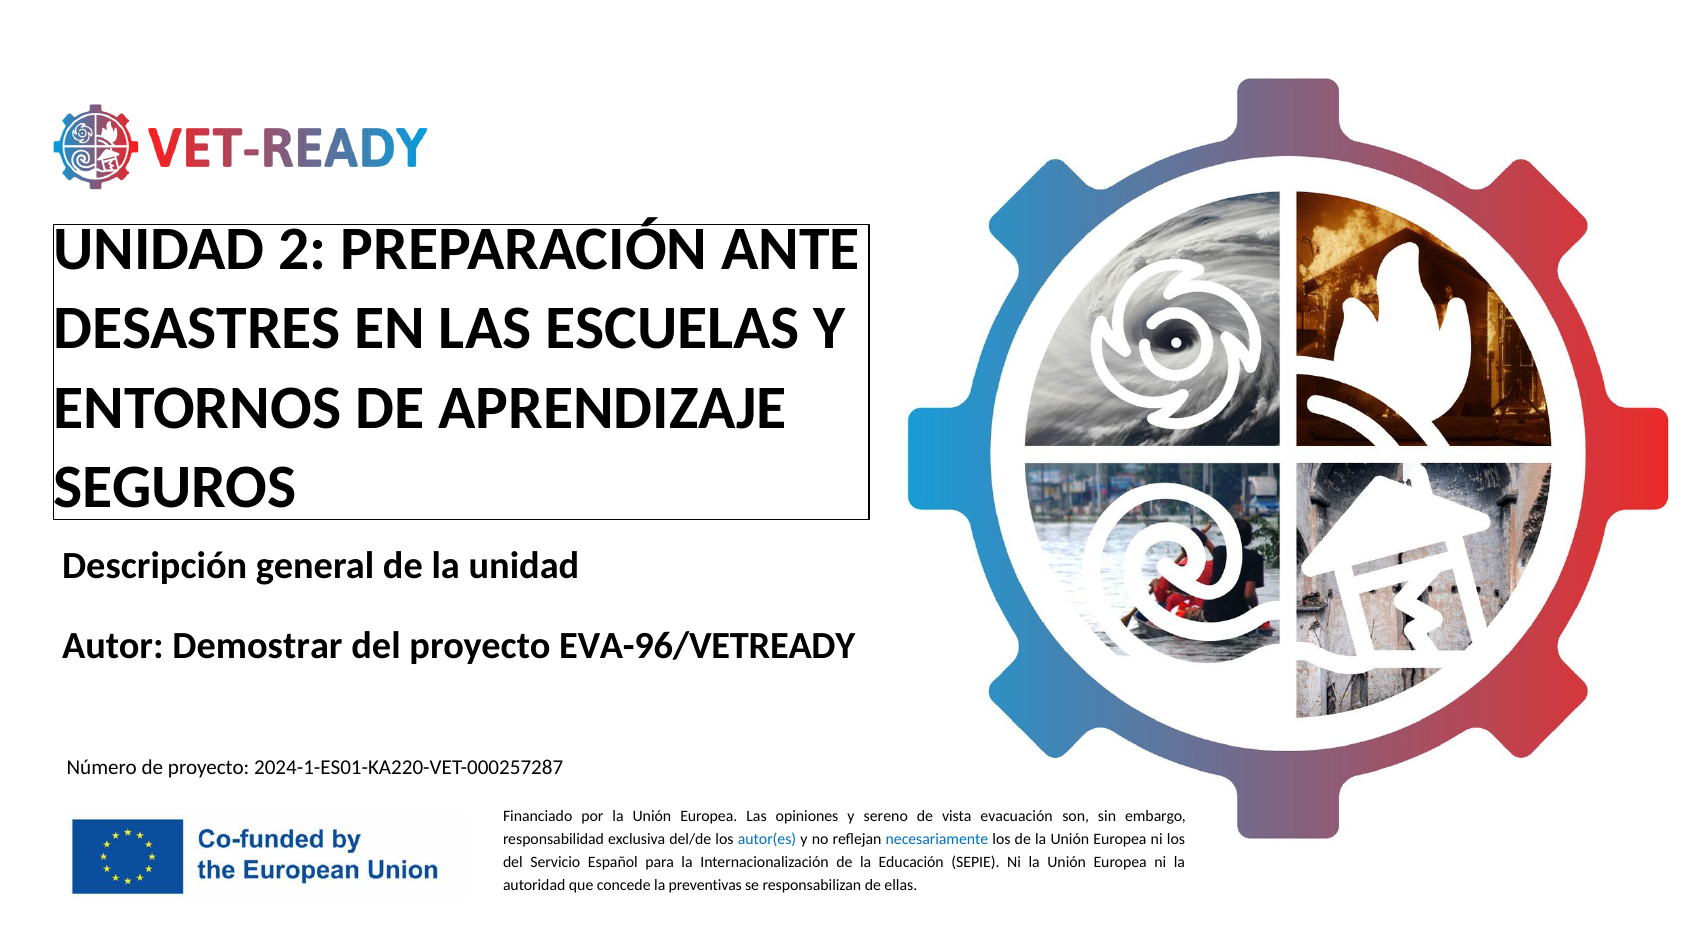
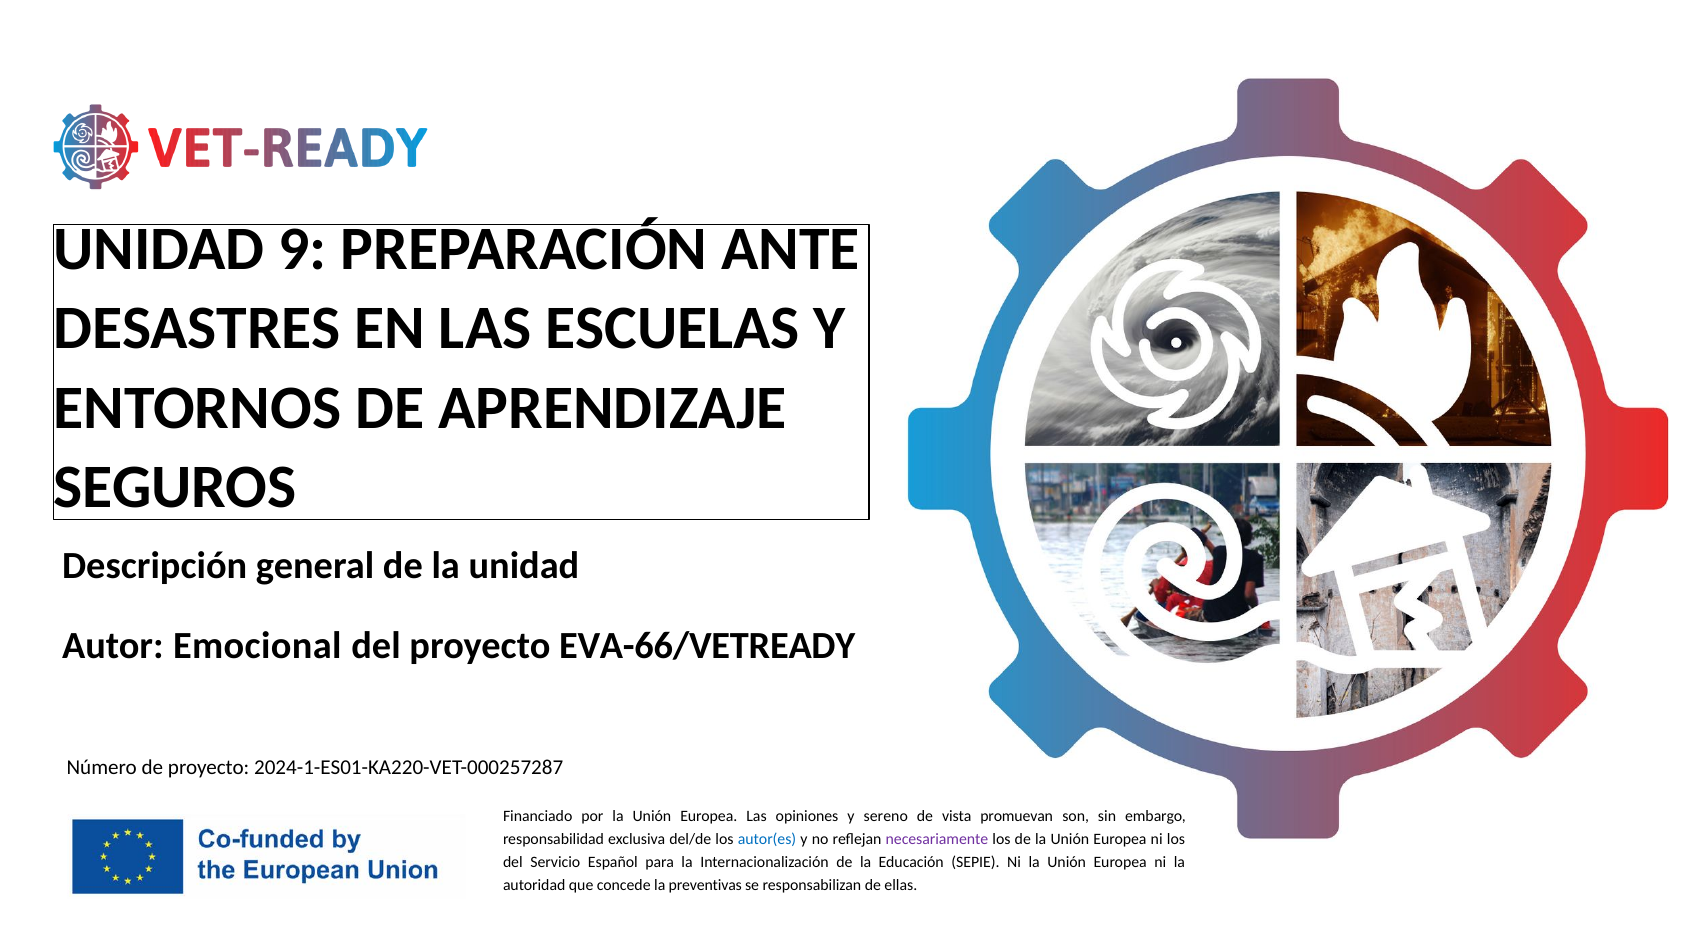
2: 2 -> 9 (303, 249)
Demostrar: Demostrar -> Emocional (257, 645)
EVA-96/VETREADY: EVA-96/VETREADY -> EVA-66/VETREADY (707, 645)
evacuación: evacuación -> promuevan (1017, 817)
necesariamente colour: blue -> purple (937, 840)
